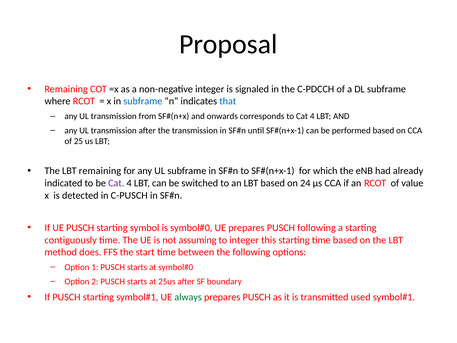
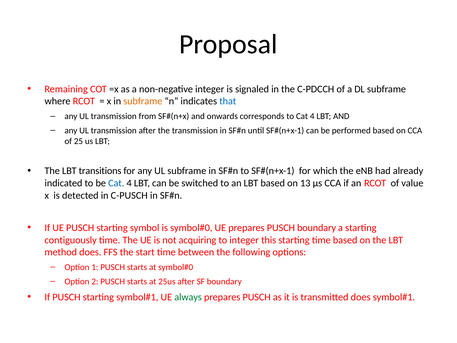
subframe colour: blue -> orange (143, 101)
LBT remaining: remaining -> transitions (100, 171)
Cat colour: purple -> blue (116, 183)
24: 24 -> 13 (305, 183)
PUSCH following: following -> boundary (317, 228)
assuming: assuming -> acquiring (197, 240)
transmitted used: used -> does (361, 297)
